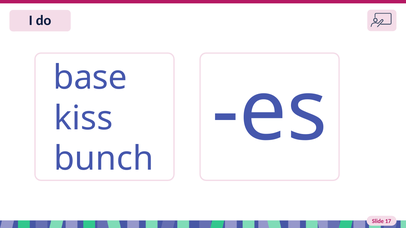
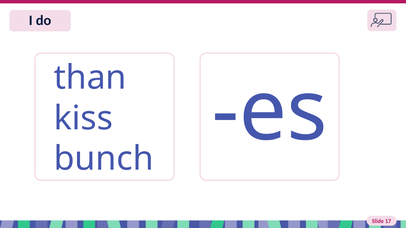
base: base -> than (90, 78)
